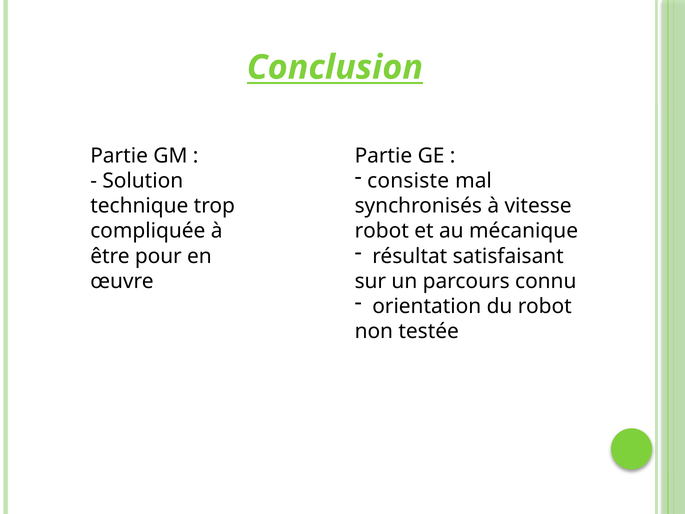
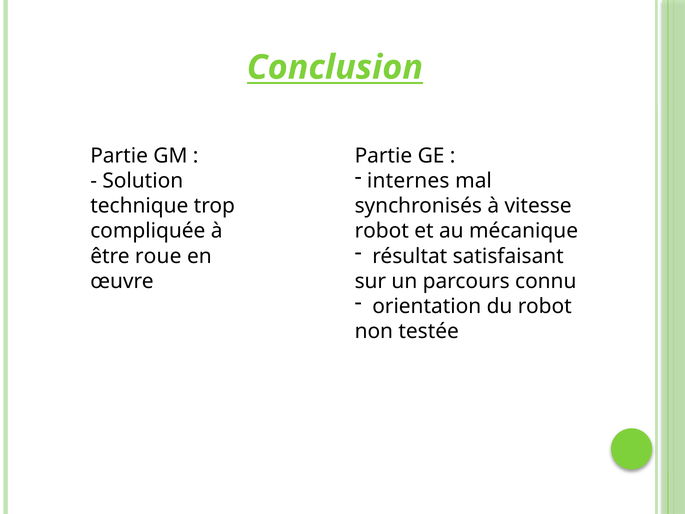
consiste: consiste -> internes (408, 181)
pour: pour -> roue (158, 256)
